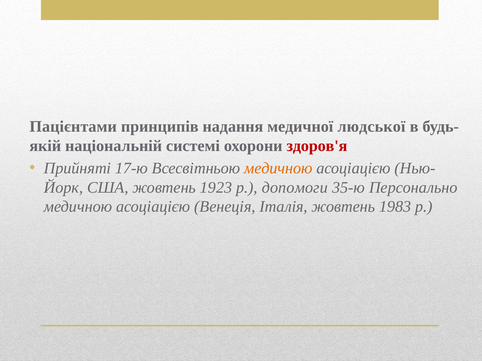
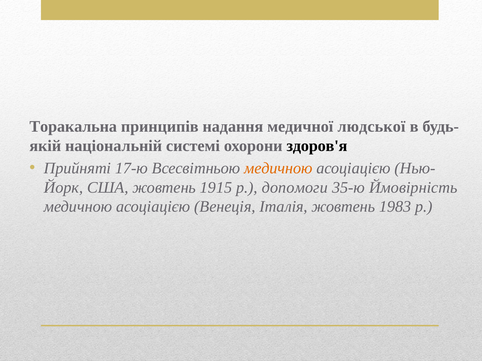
Пацієнтами: Пацієнтами -> Торакальна (73, 127)
здоров'я colour: red -> black (317, 146)
1923: 1923 -> 1915 (216, 188)
Персонально: Персонально -> Ймовірність (413, 188)
